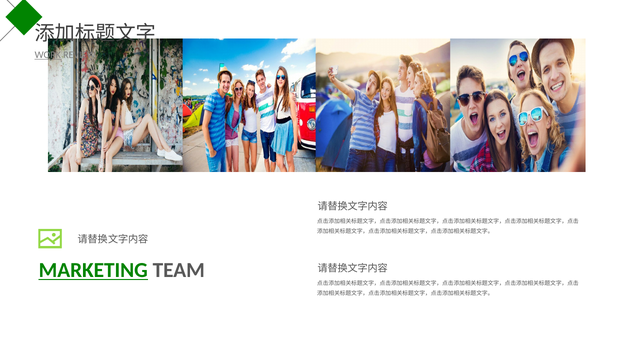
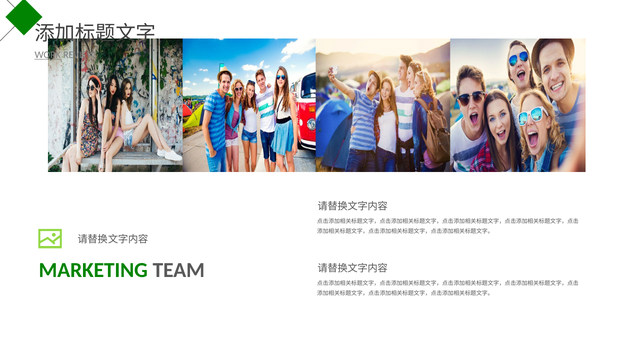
MARKETING underline: present -> none (93, 270)
